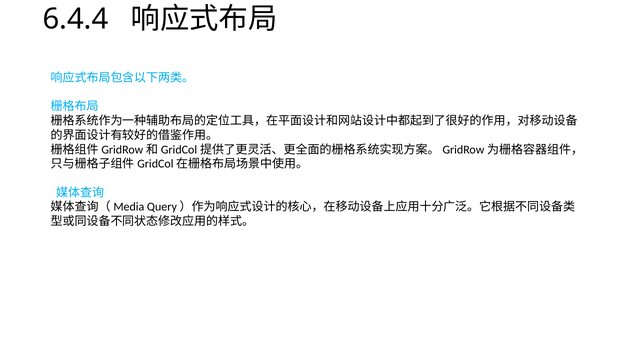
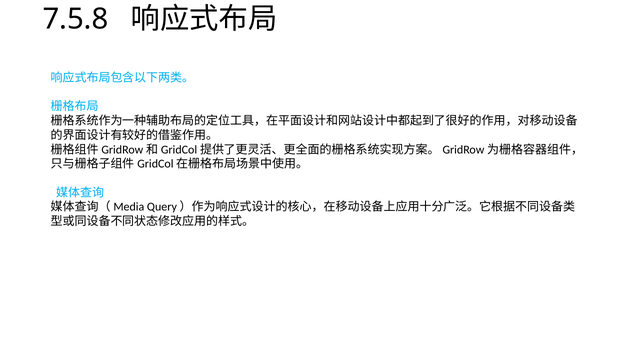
6.4.4: 6.4.4 -> 7.5.8 (76, 19)
